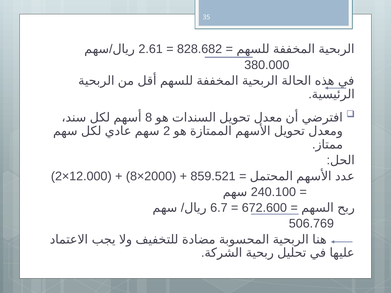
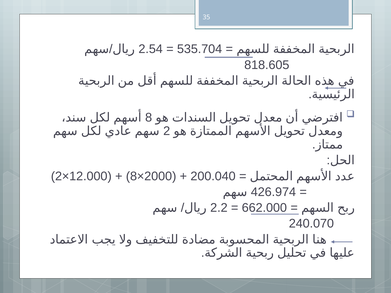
2.61: 2.61 -> 2.54 (151, 49)
828.682: 828.682 -> 535.704 (200, 49)
380.000: 380.000 -> 818.605 (267, 65)
859.521: 859.521 -> 200.040 (213, 176)
240.100: 240.100 -> 426.974 (273, 192)
6.7: 6.7 -> 2.2 (219, 208)
672.600: 672.600 -> 662.000 (264, 208)
506.769: 506.769 -> 240.070 (311, 224)
